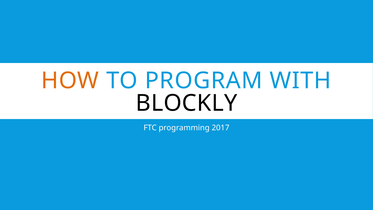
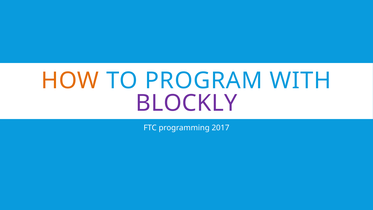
BLOCKLY colour: black -> purple (186, 103)
